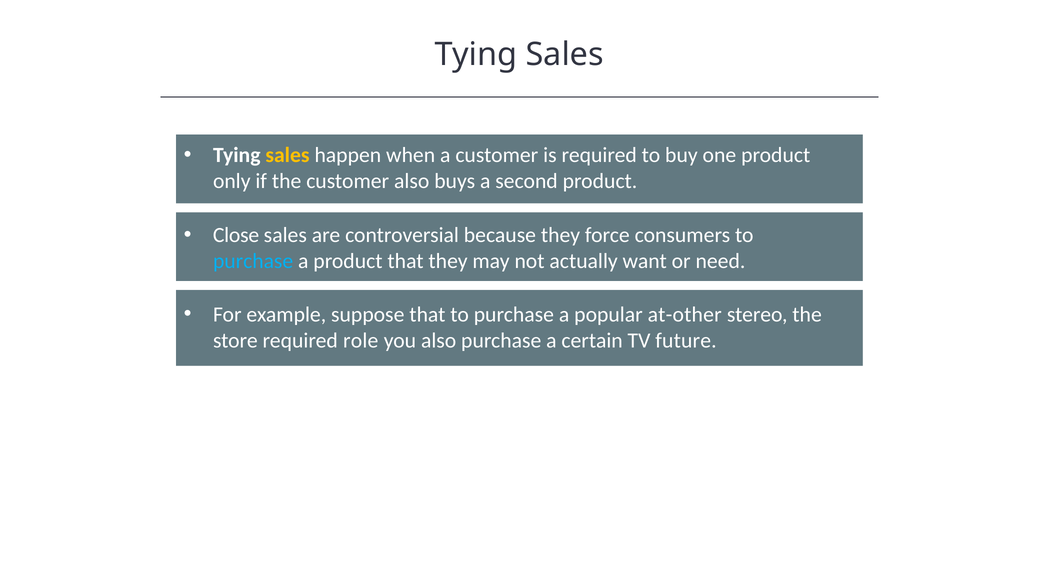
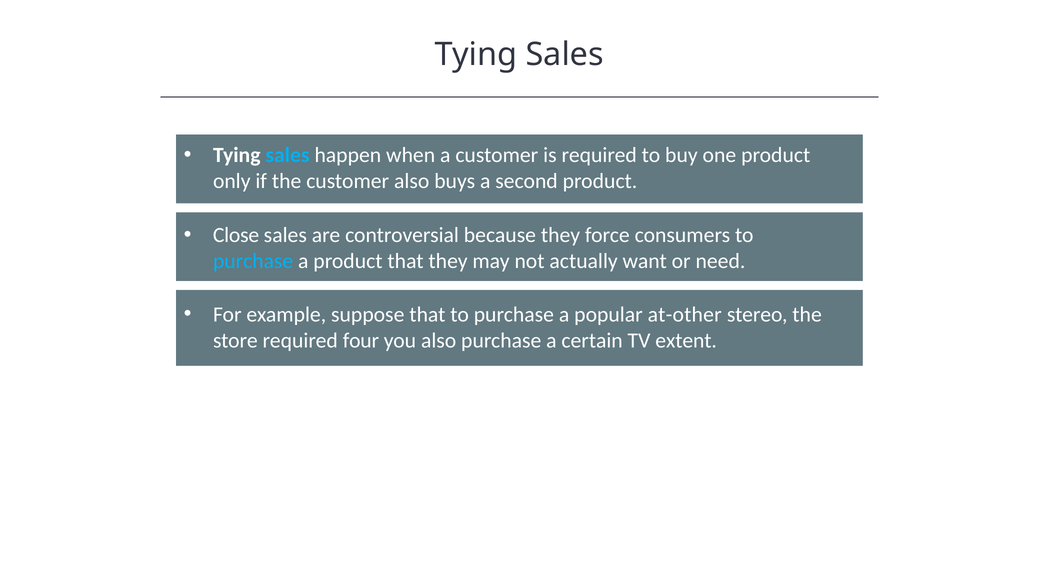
sales colour: yellow -> light blue (288, 155)
role: role -> four (361, 341)
future: future -> extent (686, 341)
